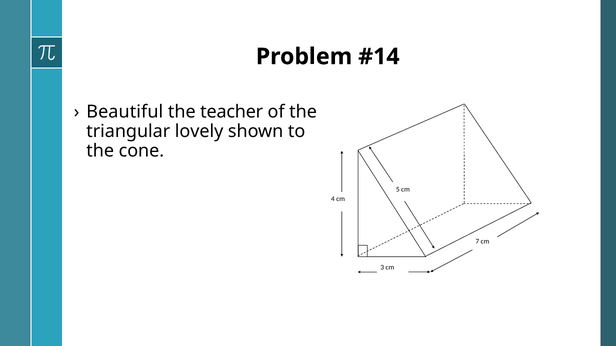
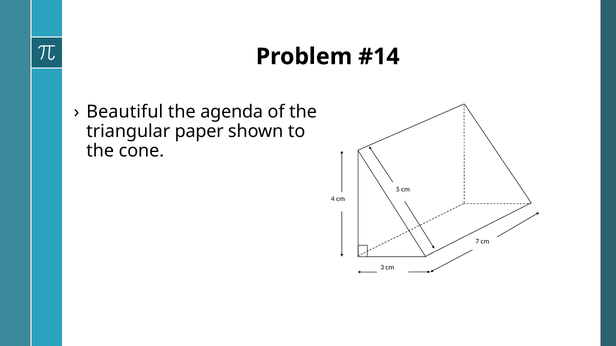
teacher: teacher -> agenda (232, 112)
lovely: lovely -> paper (199, 131)
